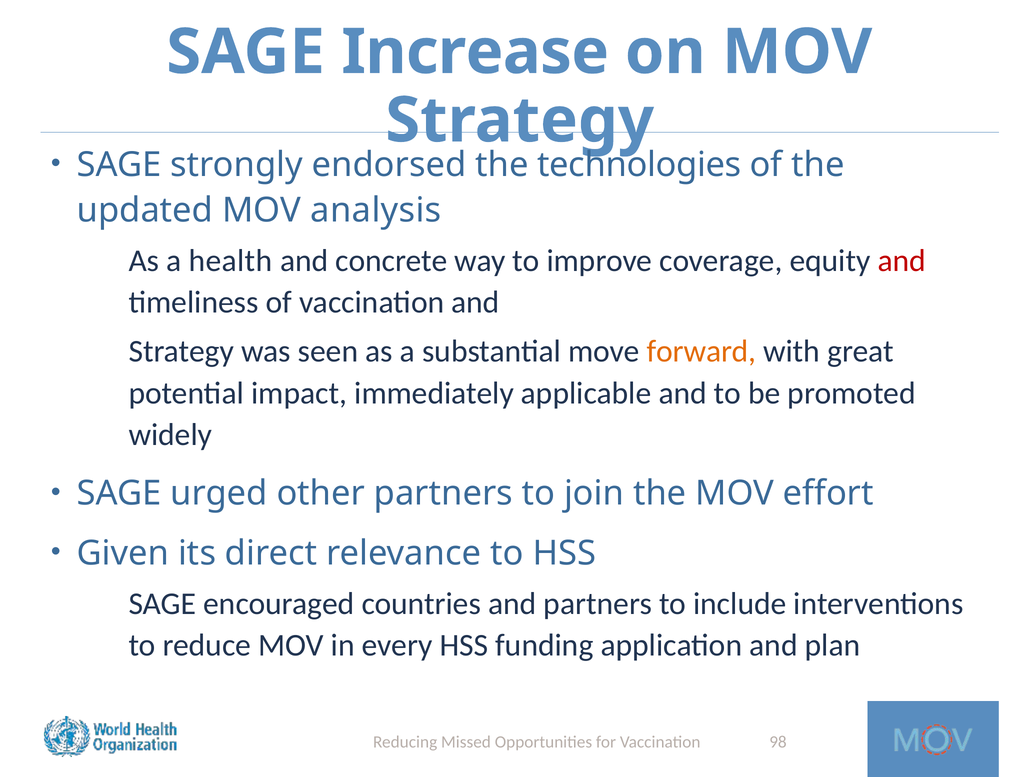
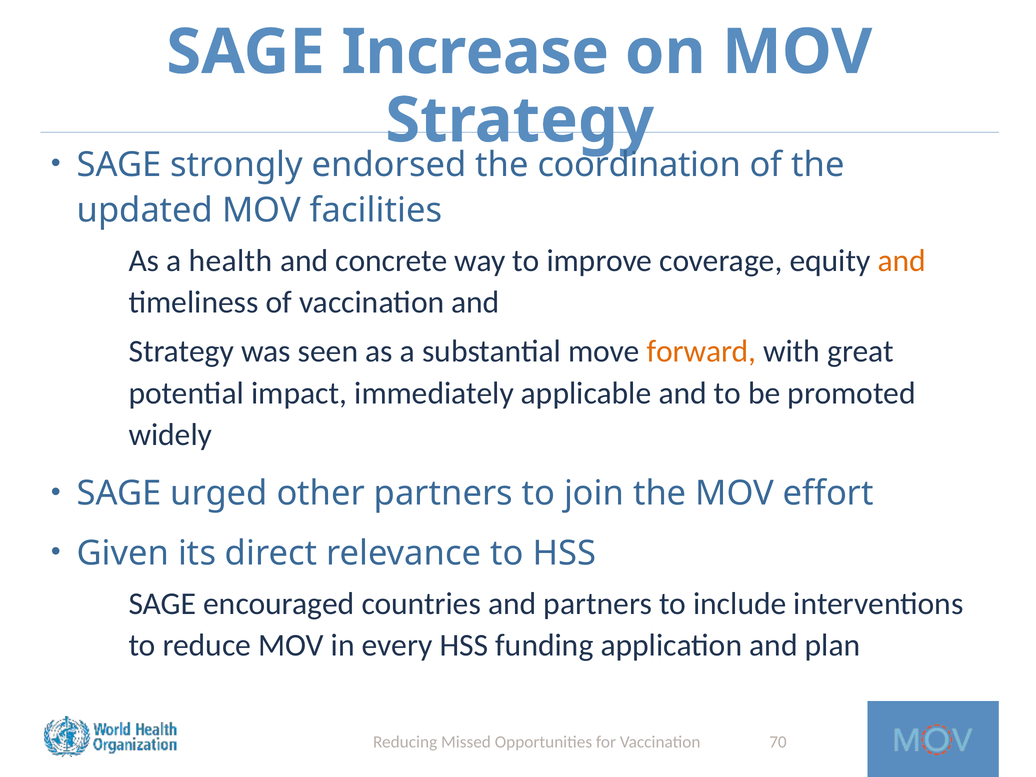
technologies: technologies -> coordination (639, 165)
analysis: analysis -> facilities (376, 210)
and colour: red -> orange (902, 261)
98: 98 -> 70 (778, 742)
